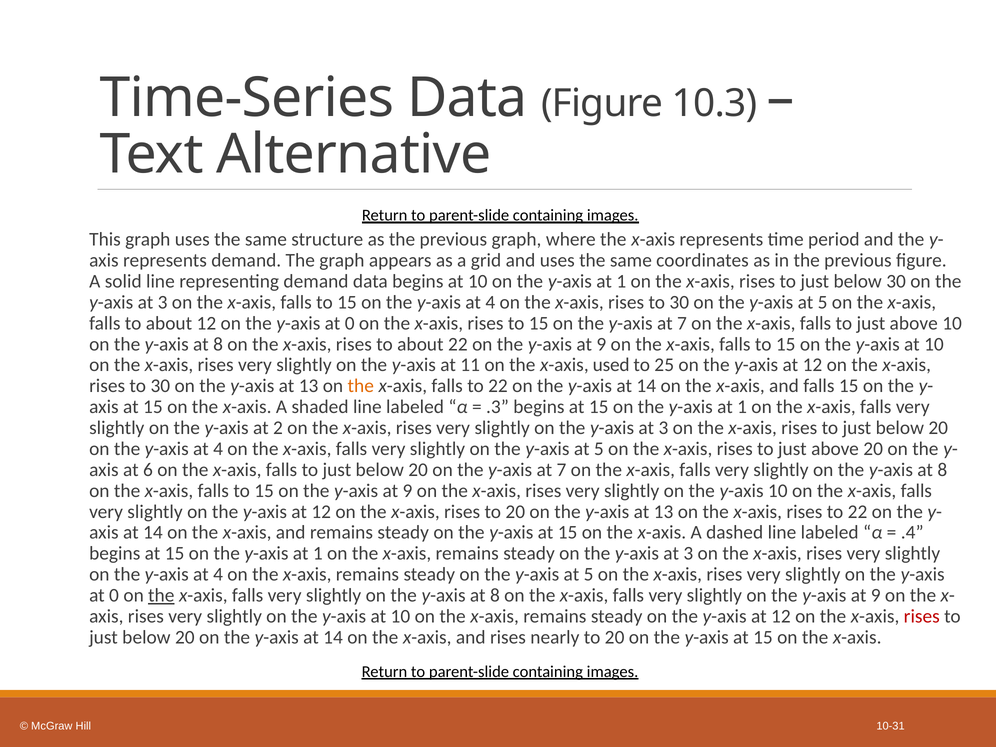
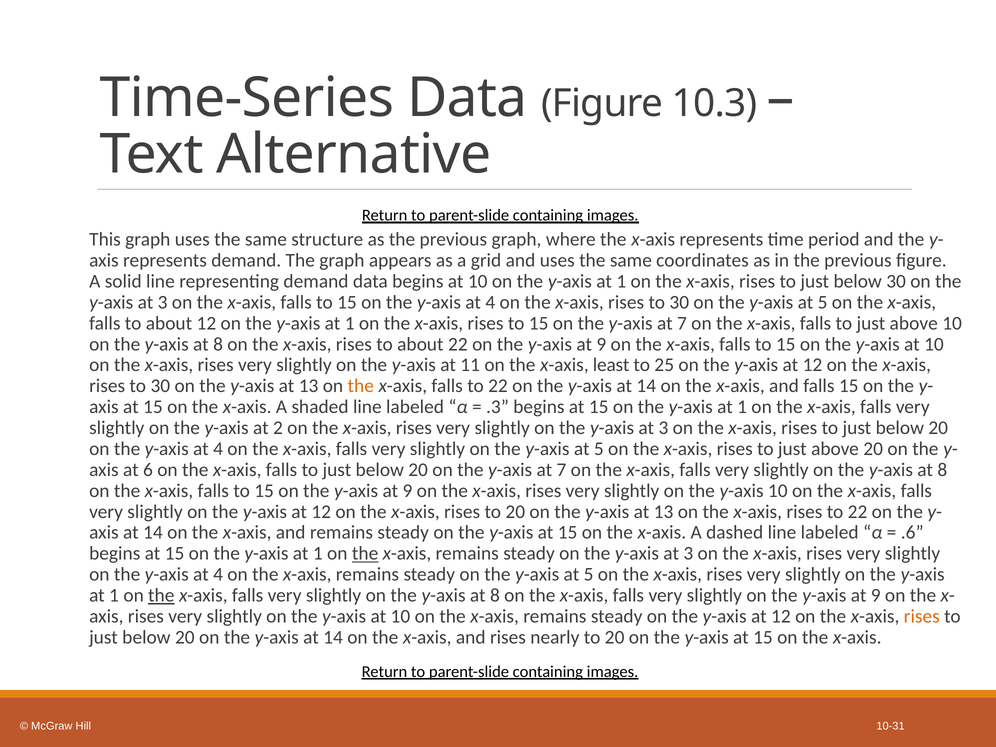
0: 0 -> 1 (350, 323)
used: used -> least (611, 365)
.4: .4 -> .6 (912, 533)
the underline: none -> present (365, 554)
0: 0 -> 1 (114, 595)
rises colour: red -> orange (922, 616)
